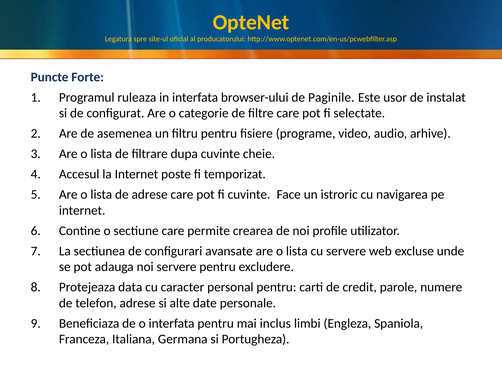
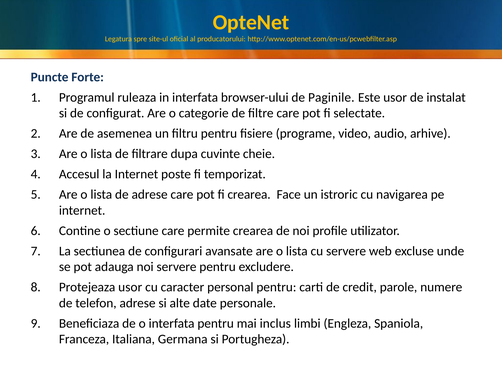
fi cuvinte: cuvinte -> crearea (249, 195)
Protejeaza data: data -> usor (130, 288)
